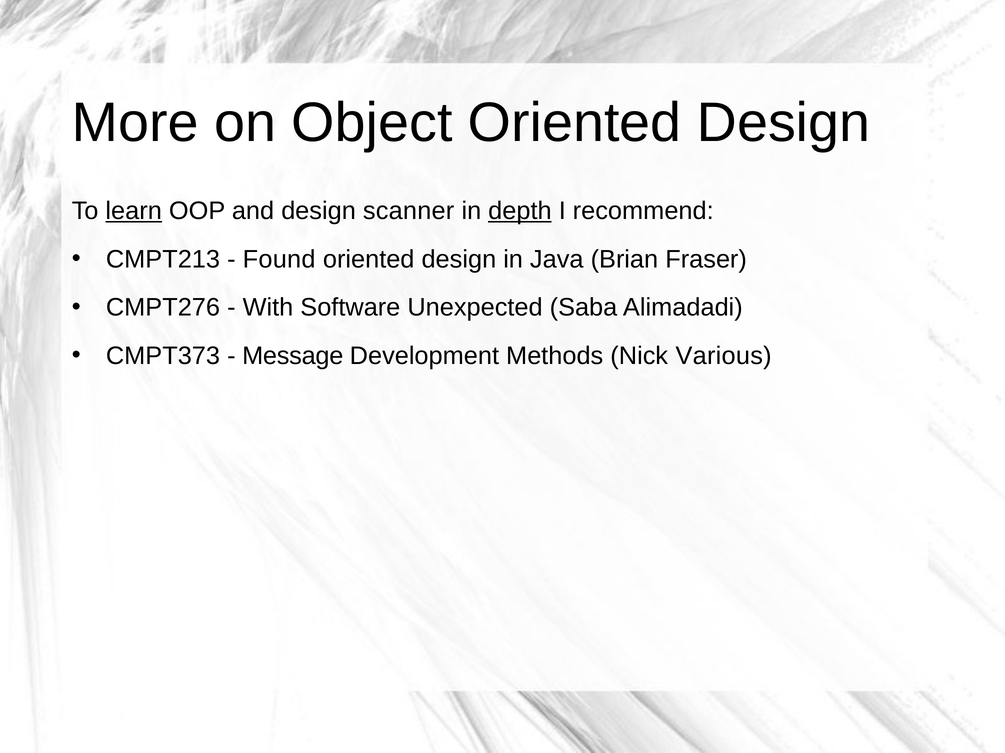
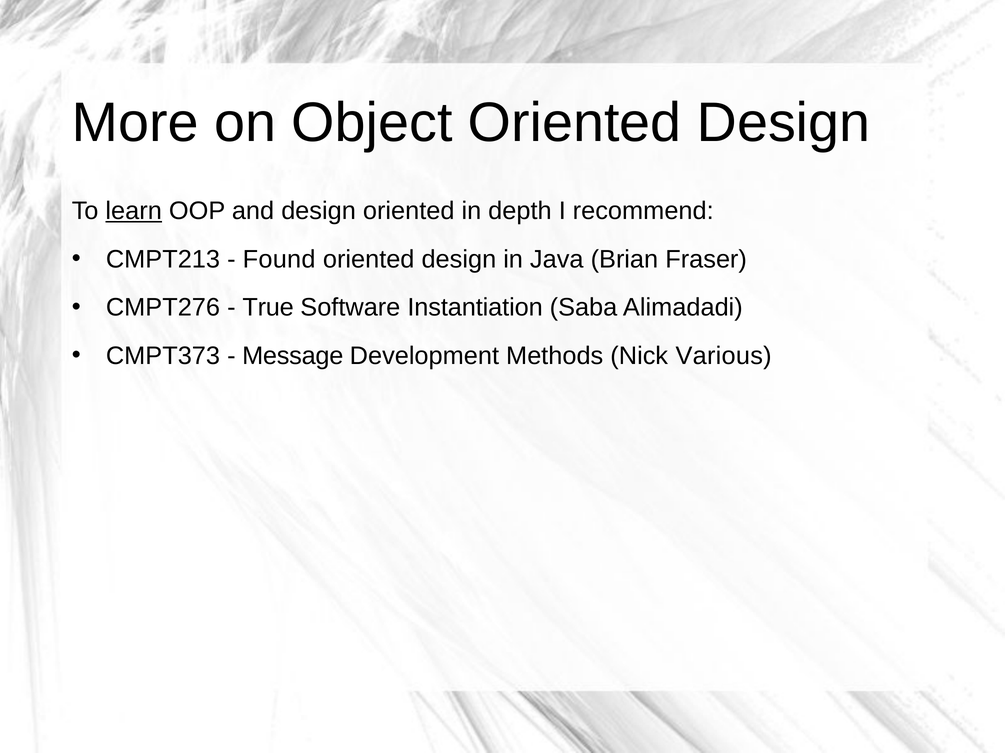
design scanner: scanner -> oriented (409, 211)
depth underline: present -> none (520, 211)
With: With -> True (268, 308)
Unexpected: Unexpected -> Instantiation (475, 308)
